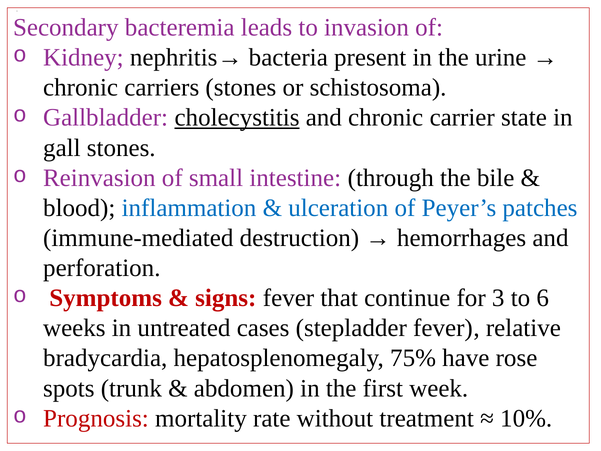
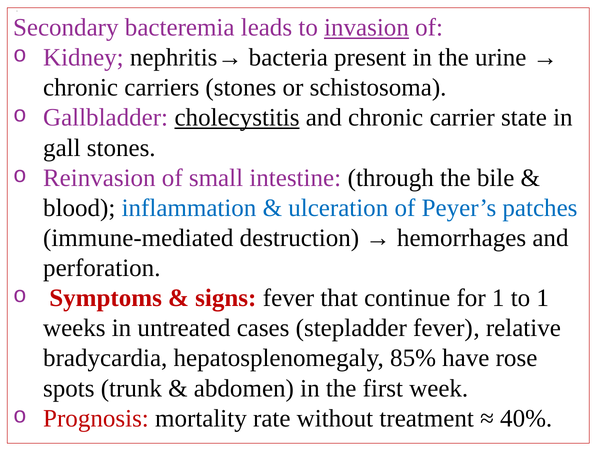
invasion underline: none -> present (367, 27)
for 3: 3 -> 1 (498, 298)
to 6: 6 -> 1 (543, 298)
75%: 75% -> 85% (413, 358)
10%: 10% -> 40% (526, 418)
